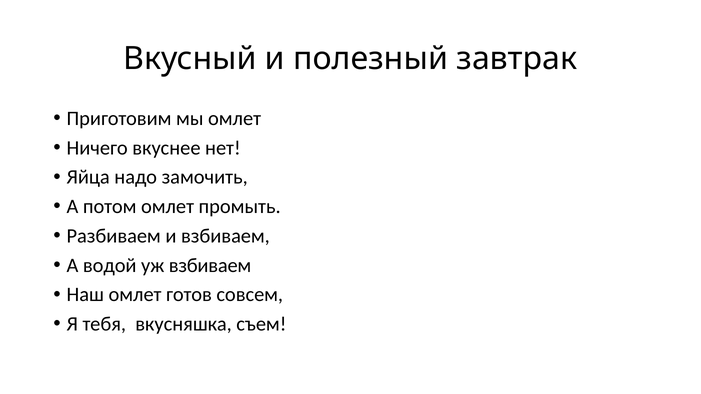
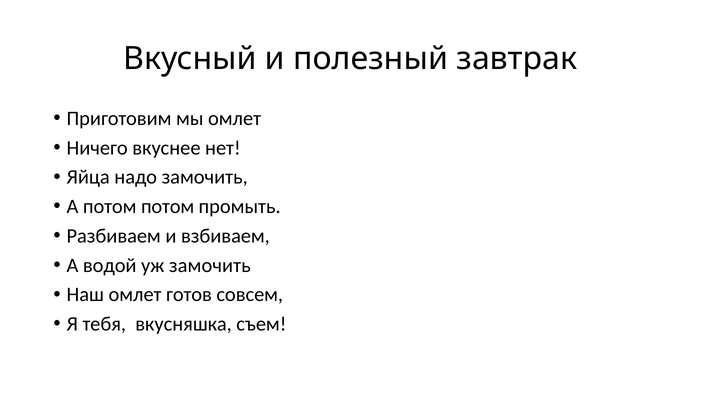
потом омлет: омлет -> потом (168, 207)
уж взбиваем: взбиваем -> замочить (210, 265)
